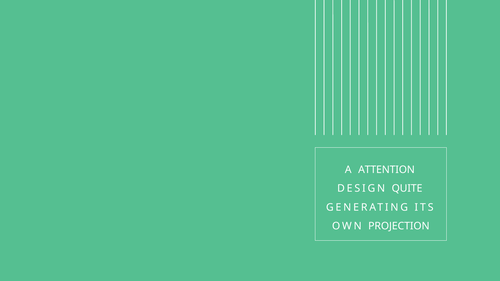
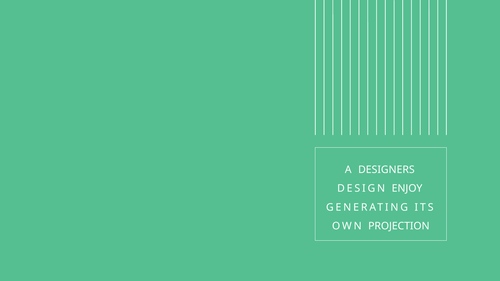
ATTENTION: ATTENTION -> DESIGNERS (386, 170)
QUITE: QUITE -> ENJOY (407, 189)
